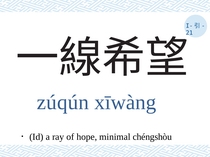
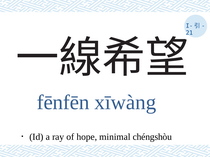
zúqún: zúqún -> fēnfēn (63, 103)
